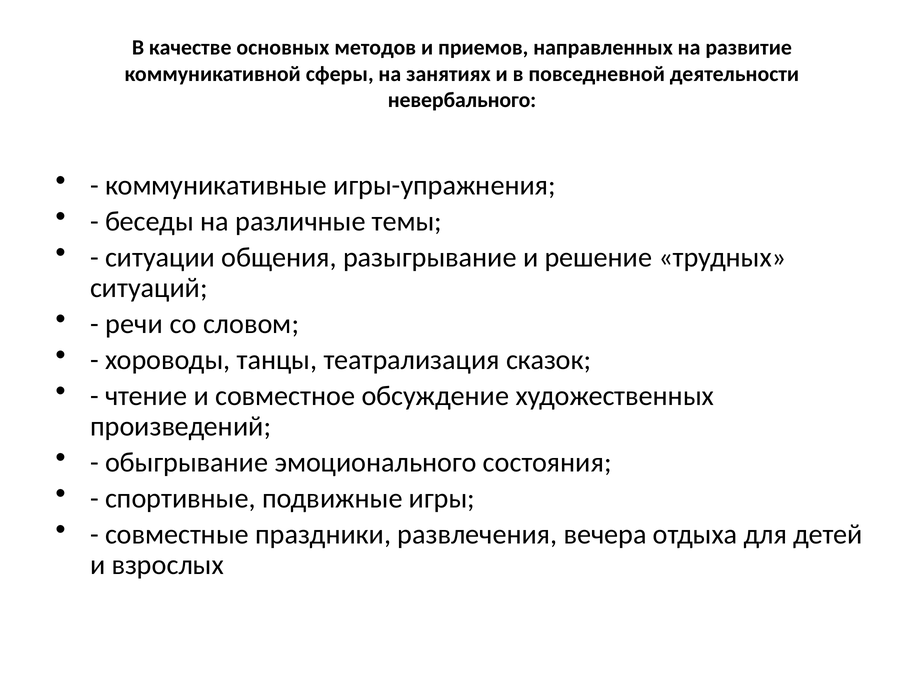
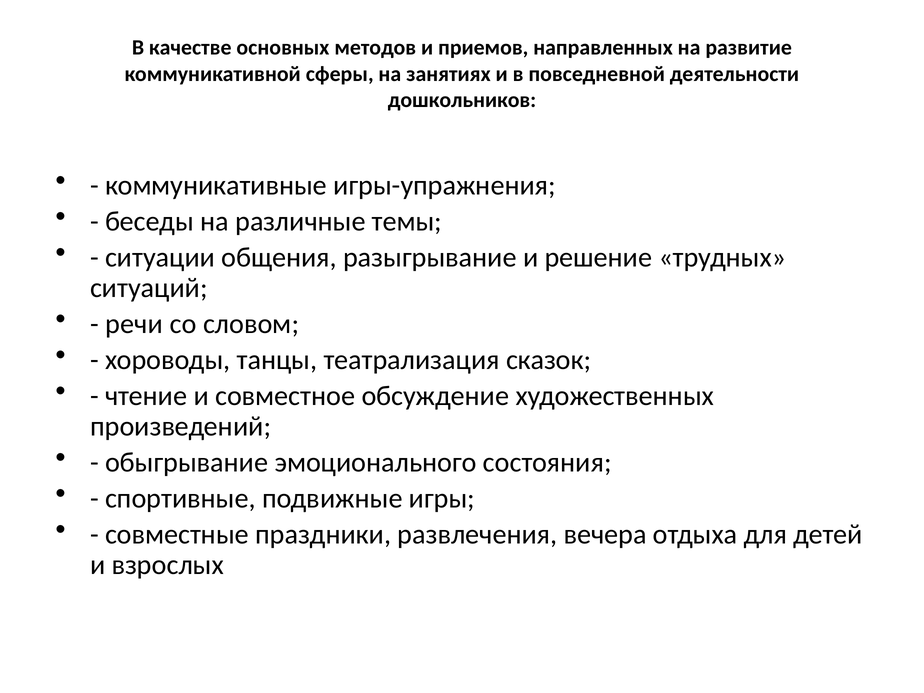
невербального: невербального -> дошкольников (462, 100)
